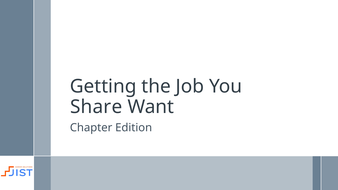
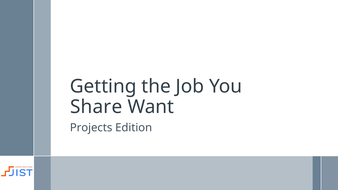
Chapter: Chapter -> Projects (91, 128)
